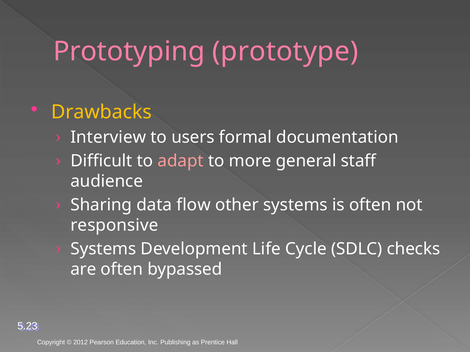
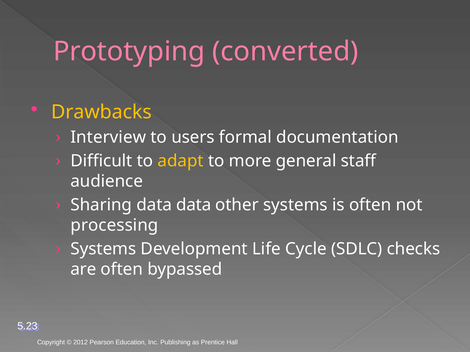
prototype: prototype -> converted (285, 52)
adapt colour: pink -> yellow (181, 161)
data flow: flow -> data (194, 205)
responsive: responsive -> processing (114, 226)
